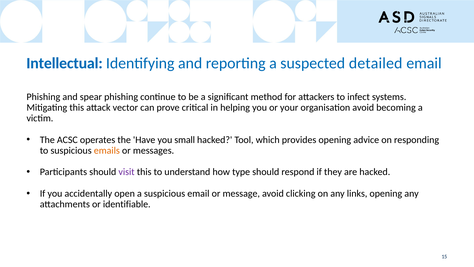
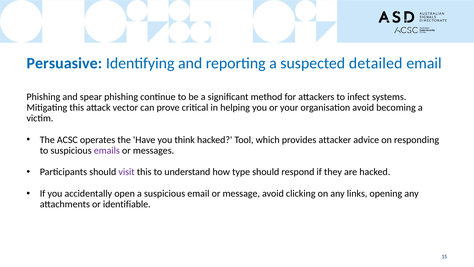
Intellectual: Intellectual -> Persuasive (64, 63)
small: small -> think (185, 140)
provides opening: opening -> attacker (335, 140)
emails colour: orange -> purple (107, 150)
